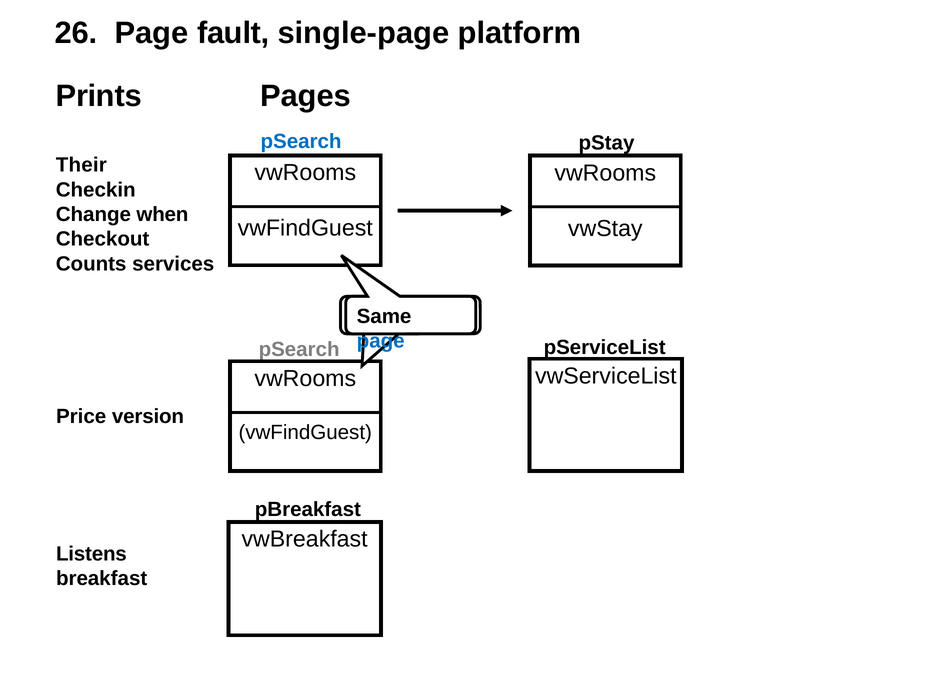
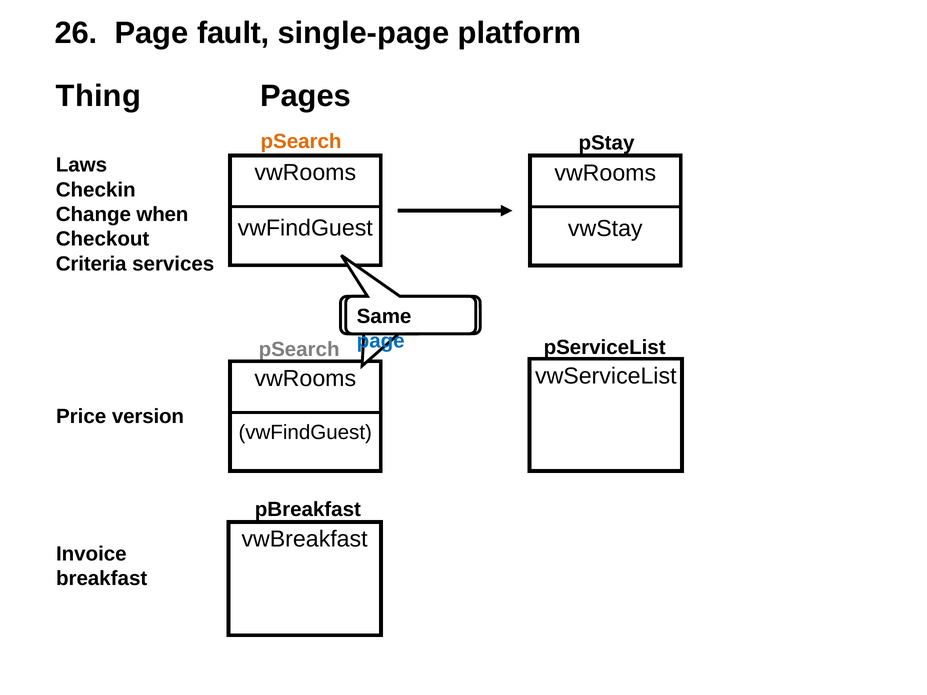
Prints: Prints -> Thing (98, 96)
pSearch colour: blue -> orange (301, 141)
Their: Their -> Laws (81, 165)
Counts: Counts -> Criteria (91, 264)
Listens: Listens -> Invoice (91, 554)
